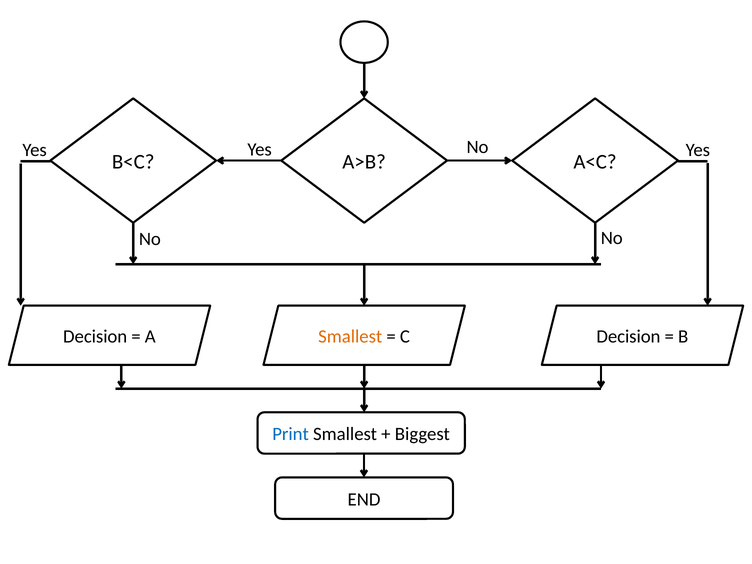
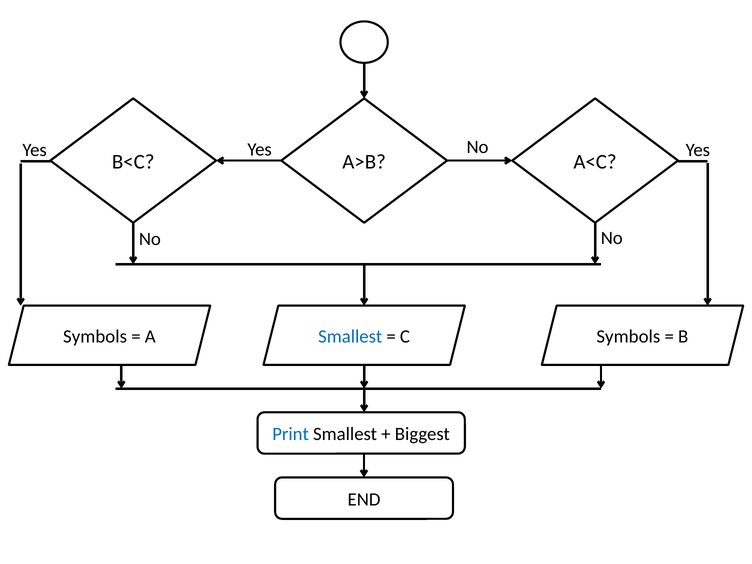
Decision: Decision -> Symbols (95, 337)
Smallest colour: orange -> blue (350, 337)
C Decision: Decision -> Symbols (628, 337)
